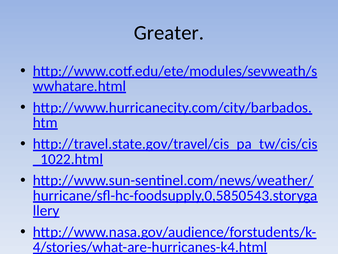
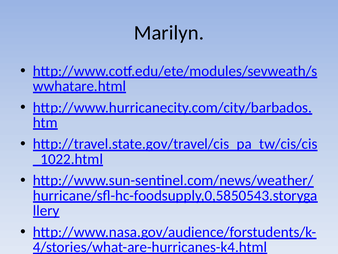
Greater: Greater -> Marilyn (169, 33)
